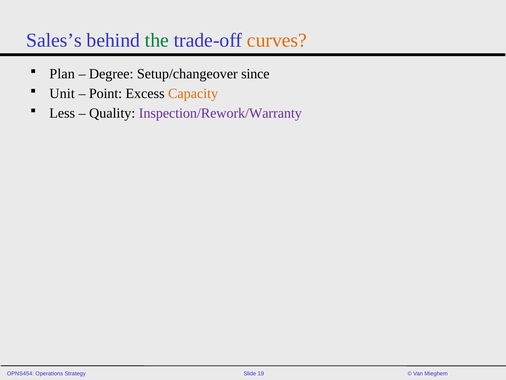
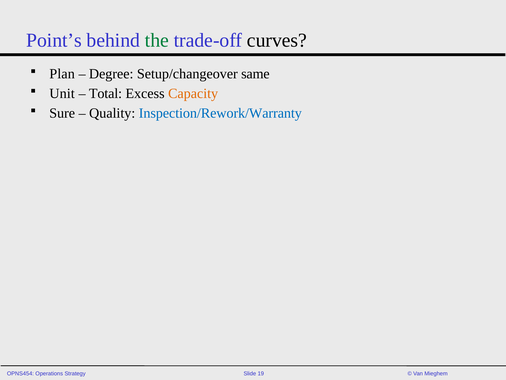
Sales’s: Sales’s -> Point’s (54, 40)
curves colour: orange -> black (277, 40)
since: since -> same (255, 74)
Point: Point -> Total (105, 93)
Less: Less -> Sure (62, 113)
Inspection/Rework/Warranty colour: purple -> blue (220, 113)
